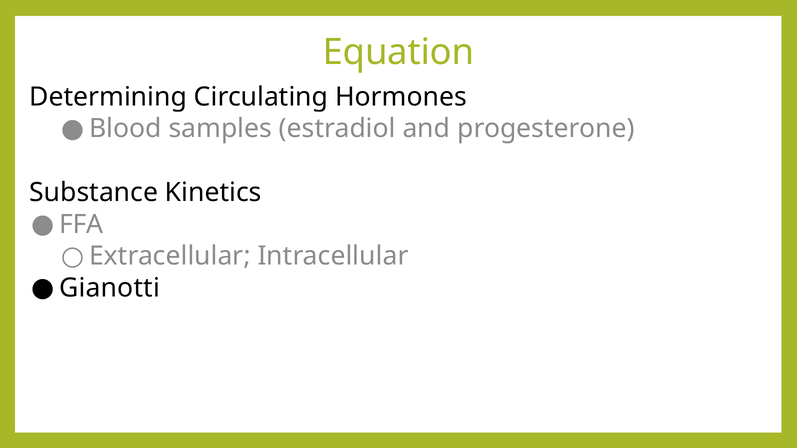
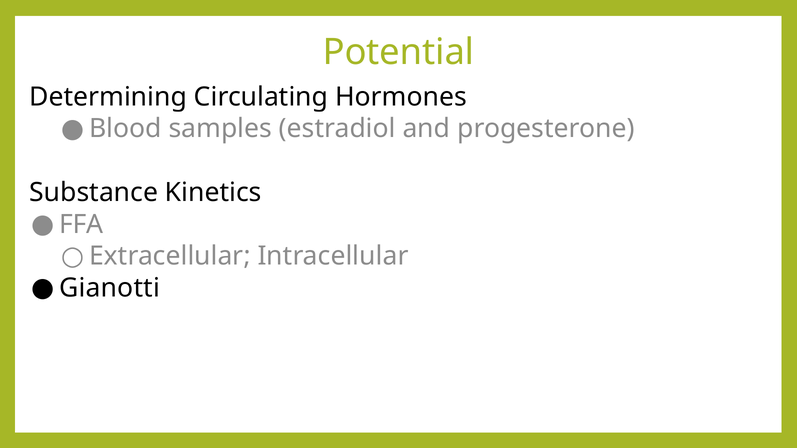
Equation: Equation -> Potential (398, 52)
